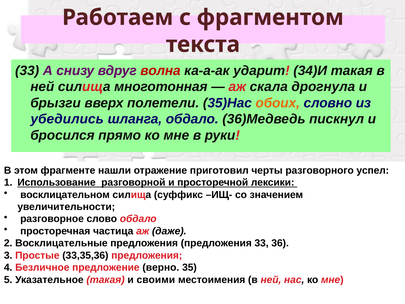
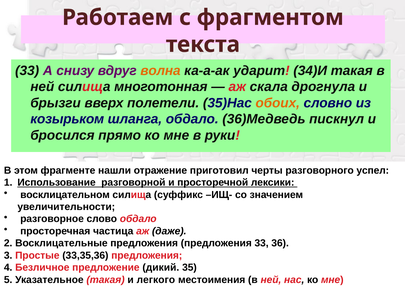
волна colour: red -> orange (160, 70)
убедились: убедились -> козырьком (67, 119)
верно: верно -> дикий (161, 267)
своими: своими -> легкого (156, 280)
